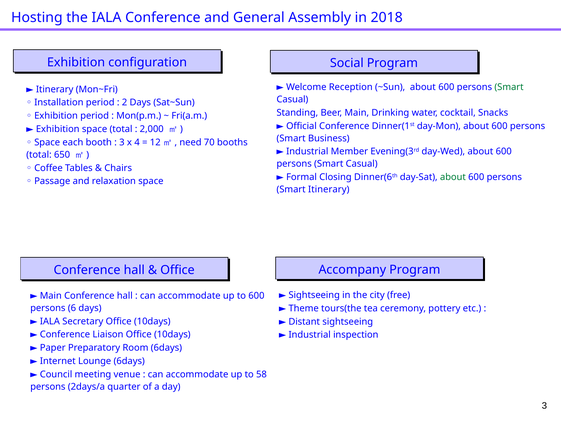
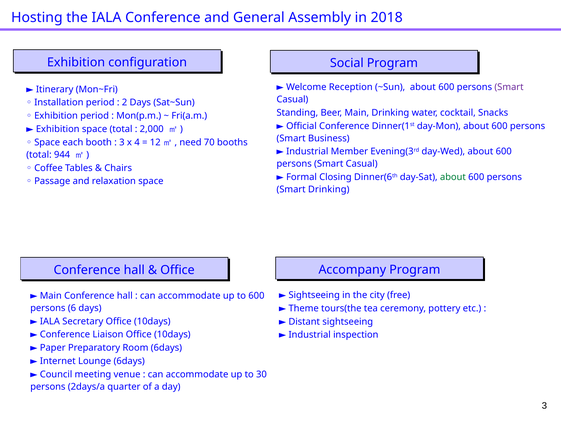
Smart colour: green -> purple (509, 87)
650: 650 -> 944 (62, 155)
Smart Itinerary: Itinerary -> Drinking (329, 189)
58: 58 -> 30 (261, 374)
